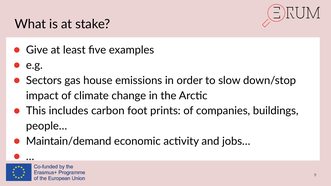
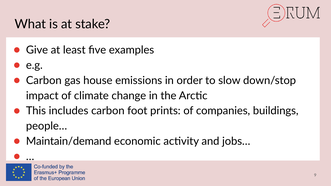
Sectors: Sectors -> Carbon (44, 81)
